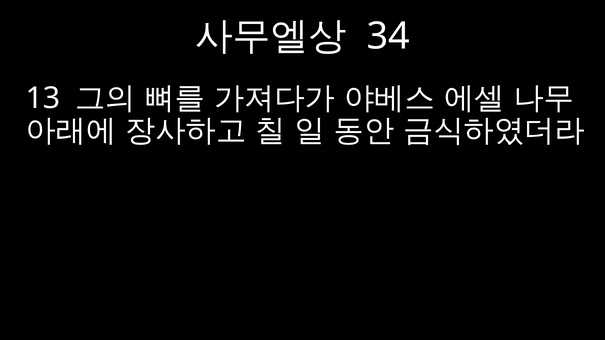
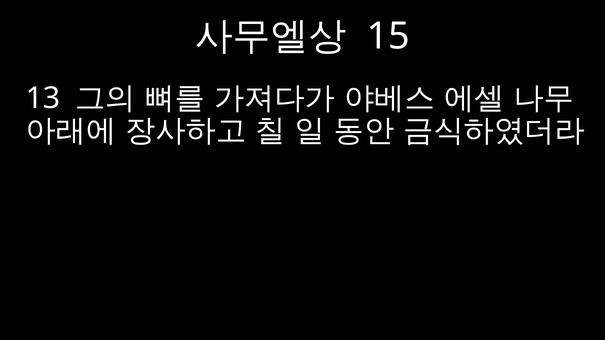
34: 34 -> 15 (388, 36)
